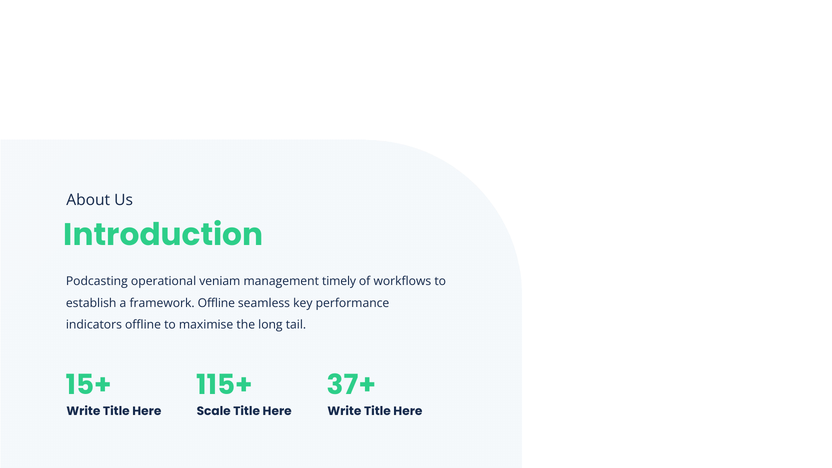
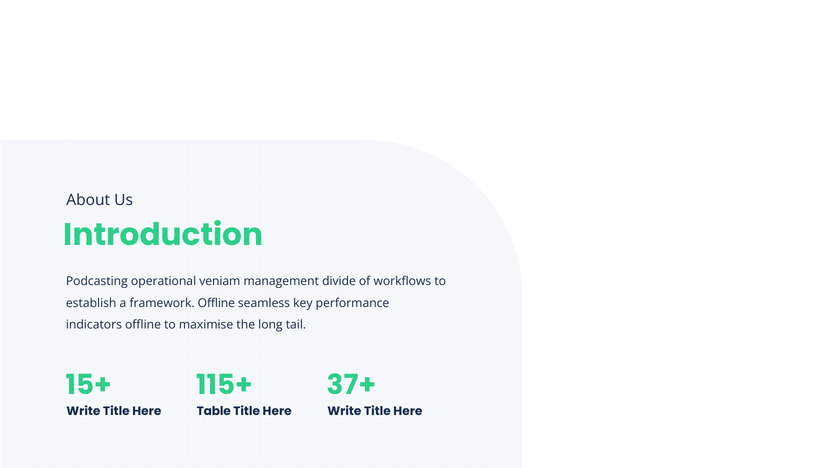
timely: timely -> divide (339, 281)
Scale: Scale -> Table (214, 411)
